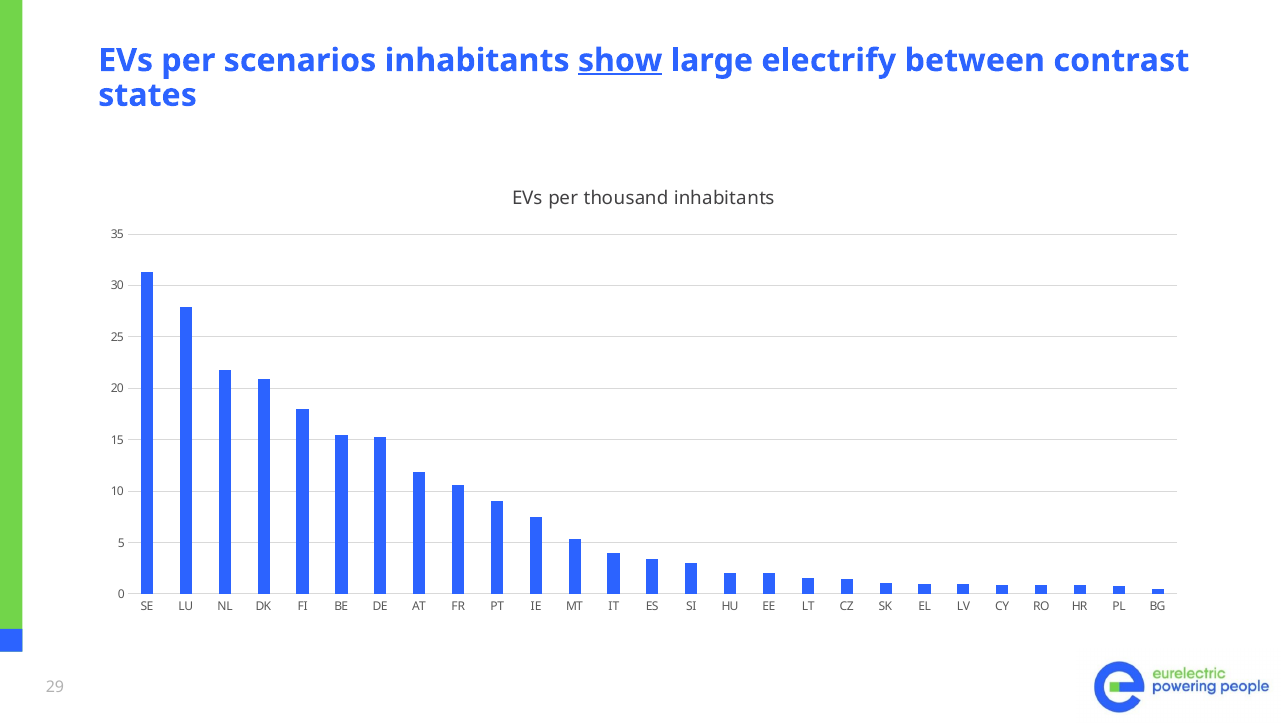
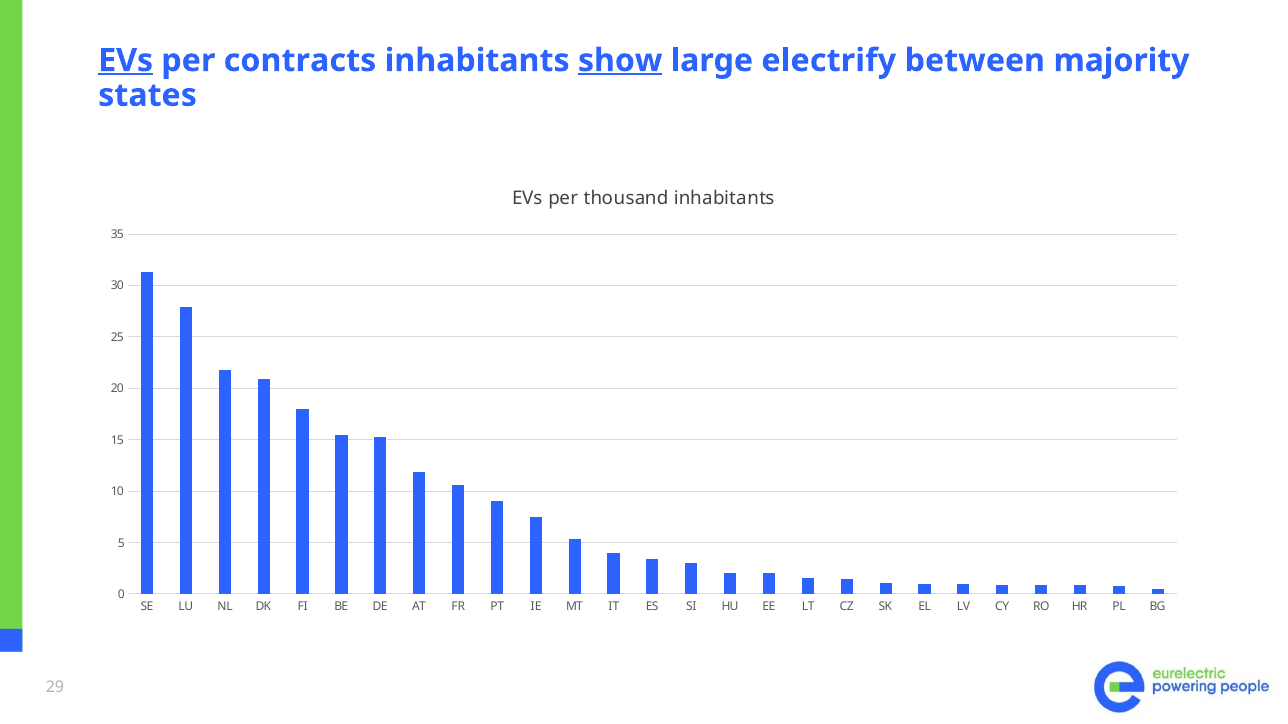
EVs underline: none -> present (126, 61)
scenarios: scenarios -> contracts (300, 61)
contrast: contrast -> majority (1121, 61)
